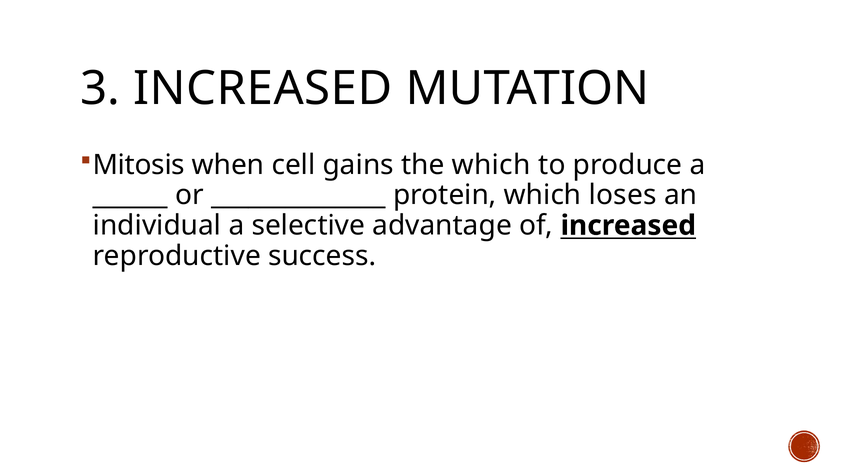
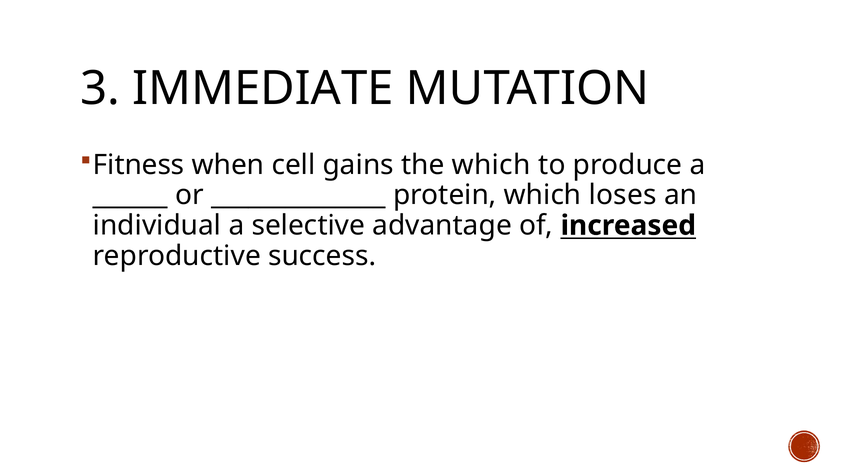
3 INCREASED: INCREASED -> IMMEDIATE (263, 89)
Mitosis: Mitosis -> Fitness (139, 165)
